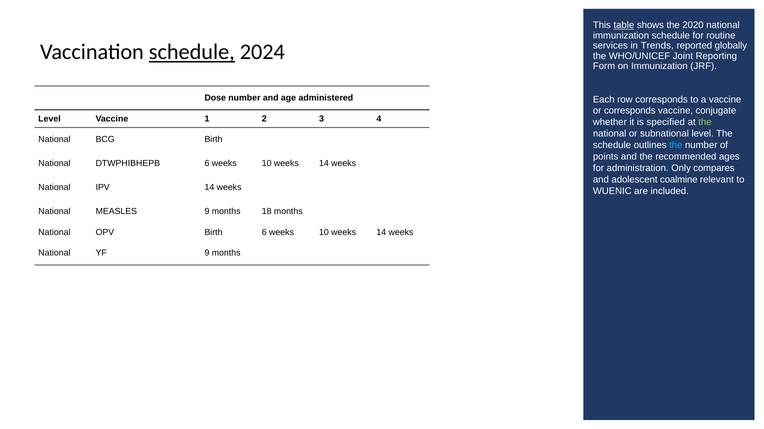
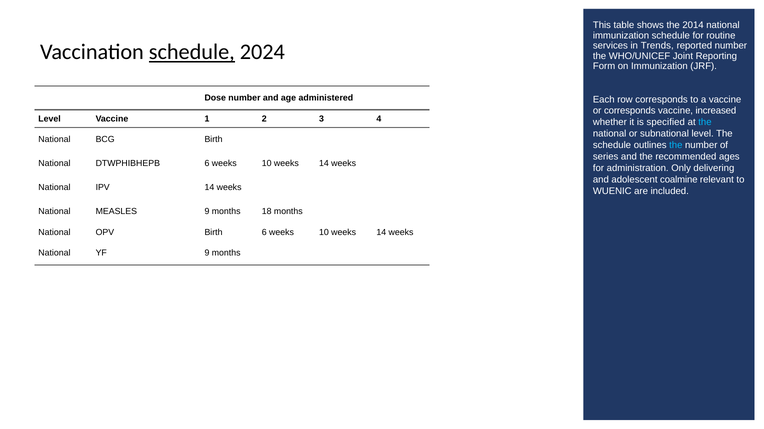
table underline: present -> none (624, 25)
2020: 2020 -> 2014 (693, 25)
reported globally: globally -> number (731, 46)
conjugate: conjugate -> increased (716, 111)
the colour: light green -> light blue (705, 122)
points: points -> series (606, 157)
compares: compares -> delivering (714, 168)
